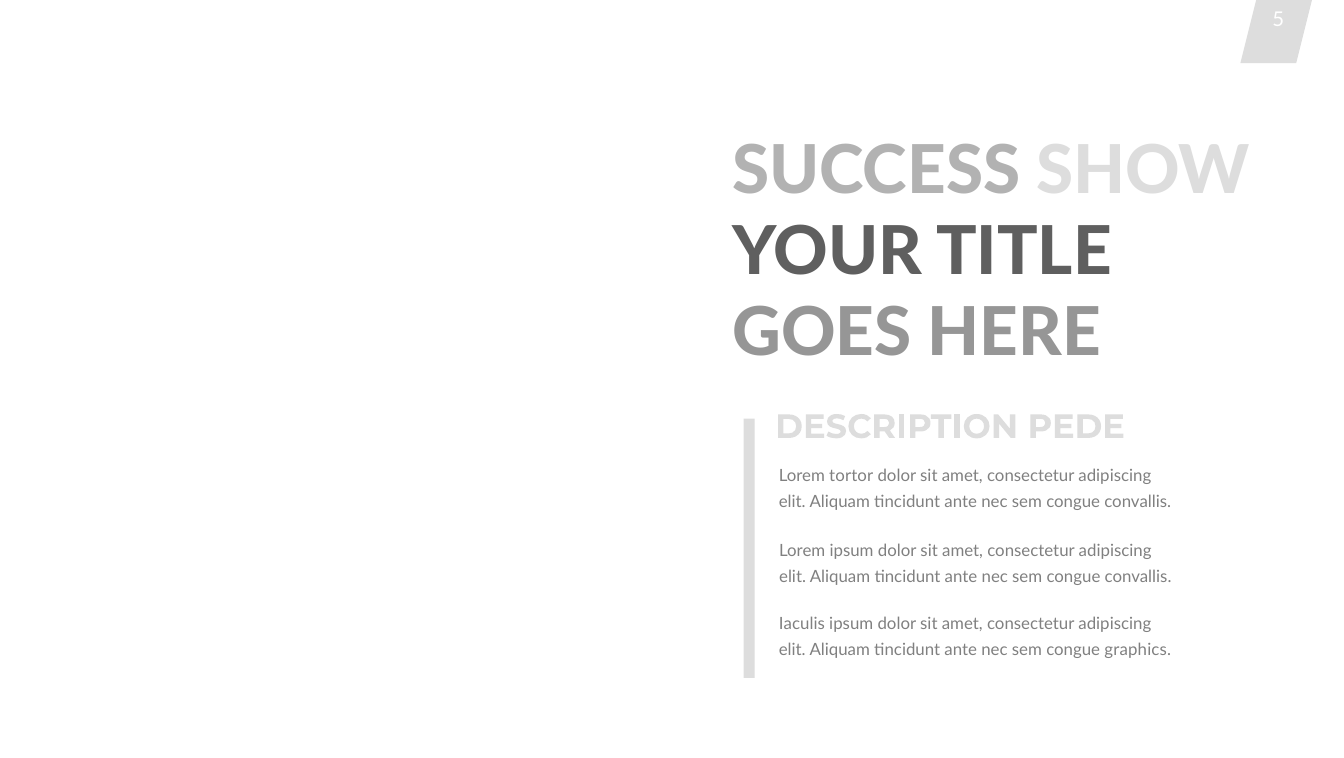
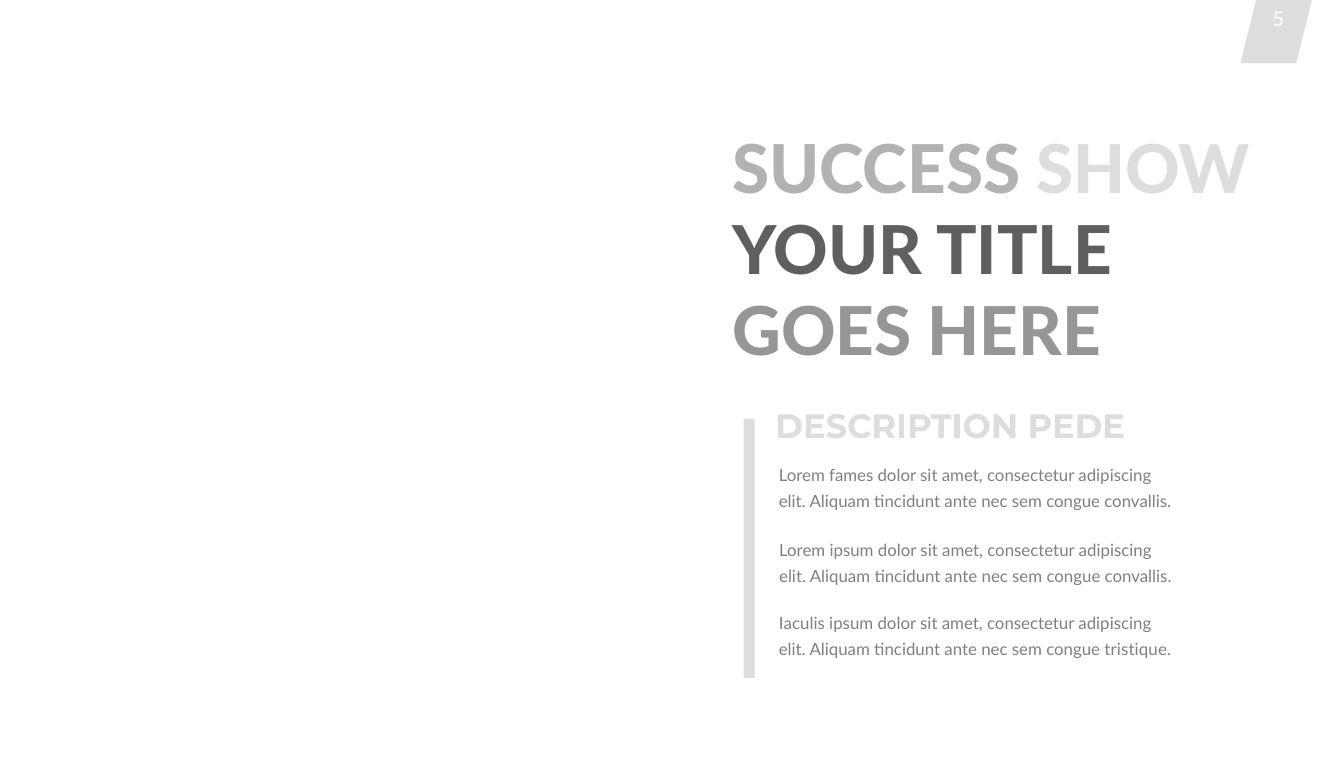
tortor: tortor -> fames (851, 476)
graphics: graphics -> tristique (1138, 650)
